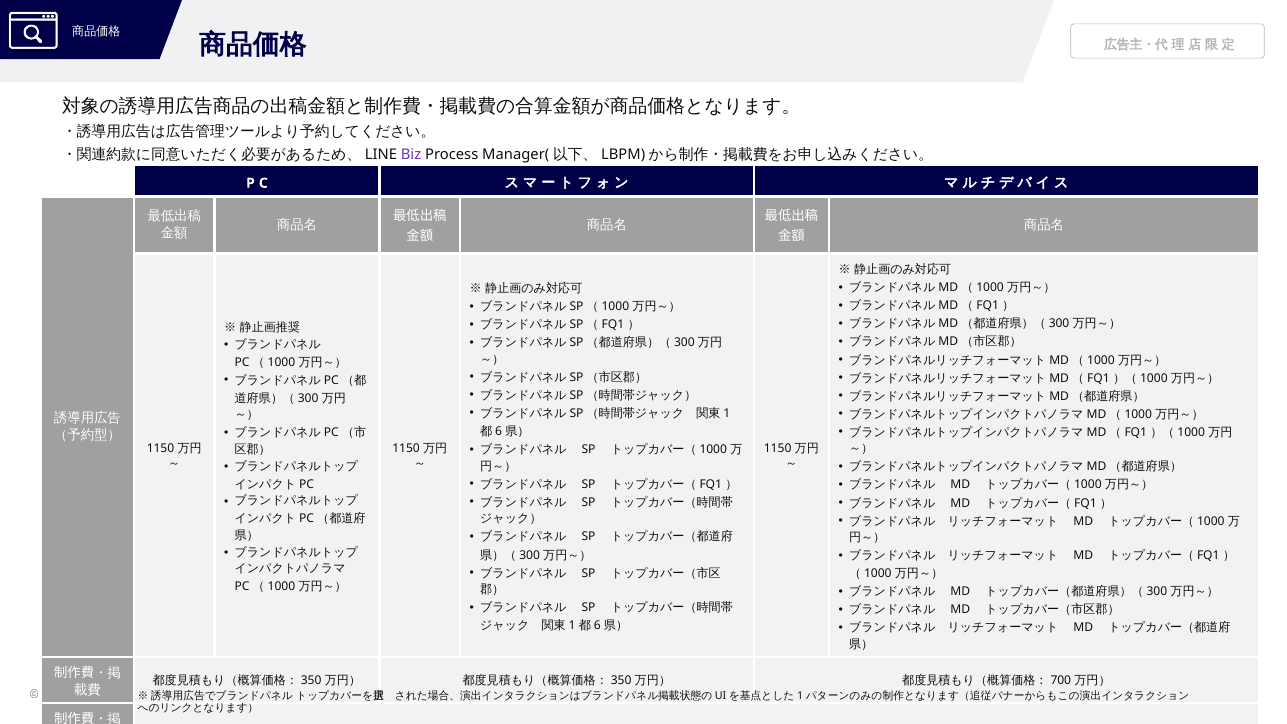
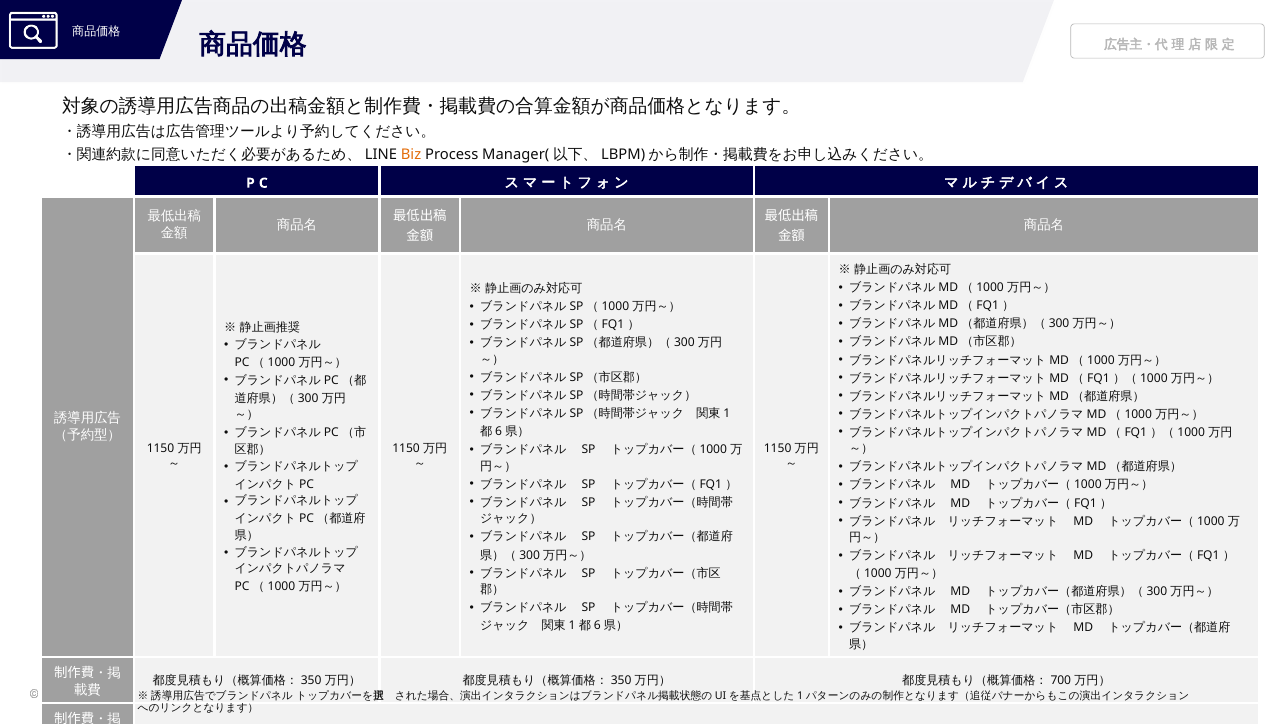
Biz colour: purple -> orange (411, 154)
